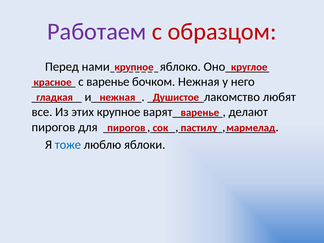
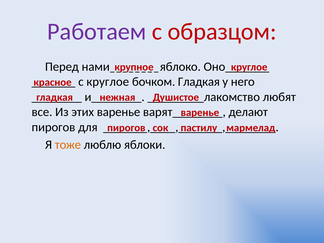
с варенье: варенье -> круглое (108, 82)
бочком Нежная: Нежная -> Гладкая (199, 82)
этих крупное: крупное -> варенье (119, 112)
тоже colour: blue -> orange (68, 145)
